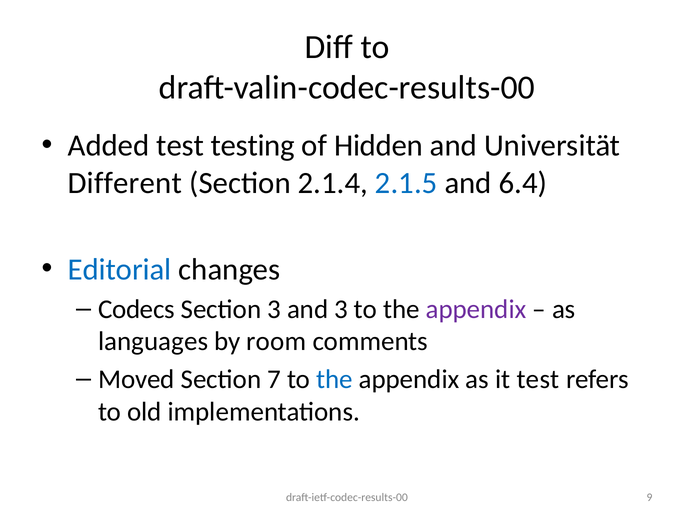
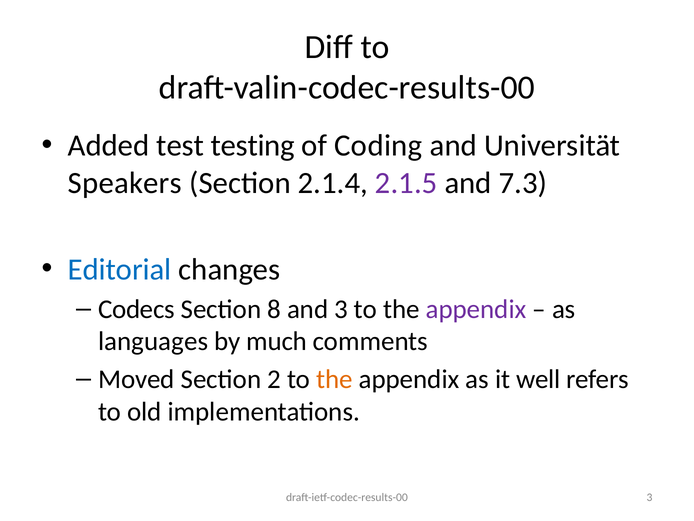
Hidden: Hidden -> Coding (378, 146)
Different: Different -> Speakers (125, 183)
2.1.5 colour: blue -> purple (406, 183)
6.4: 6.4 -> 7.3 (523, 183)
Section 3: 3 -> 8 (274, 309)
room: room -> much (277, 341)
7: 7 -> 2 (274, 379)
the colour: blue -> orange (334, 379)
it test: test -> well (538, 379)
draft-ietf-codec-results-00 9: 9 -> 3 (649, 497)
